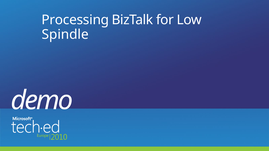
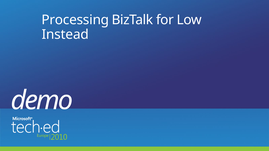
Spindle: Spindle -> Instead (65, 35)
